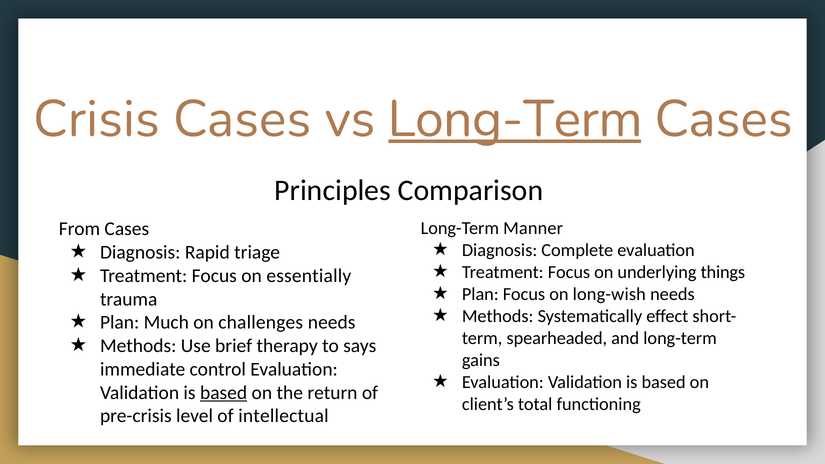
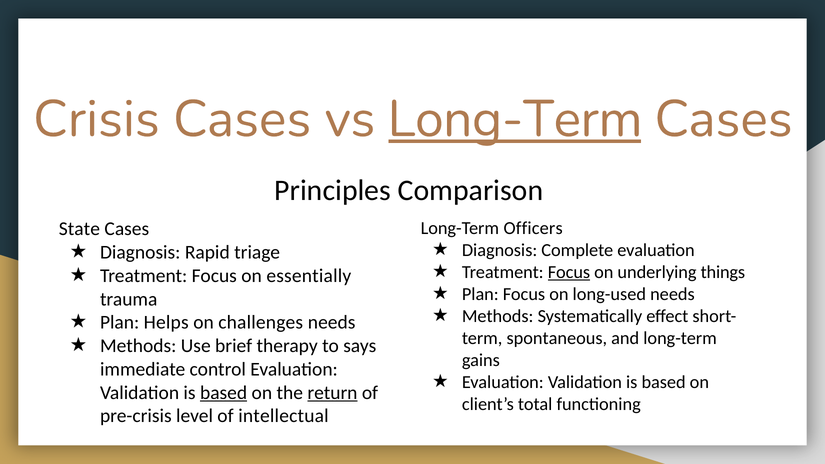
Manner: Manner -> Officers (533, 228)
From: From -> State (79, 229)
Focus underline: none -> present (569, 272)
long-wish: long-wish -> long-used (609, 294)
Much: Much -> Helps (166, 323)
spearheaded: spearheaded -> spontaneous (557, 338)
return underline: none -> present (332, 393)
